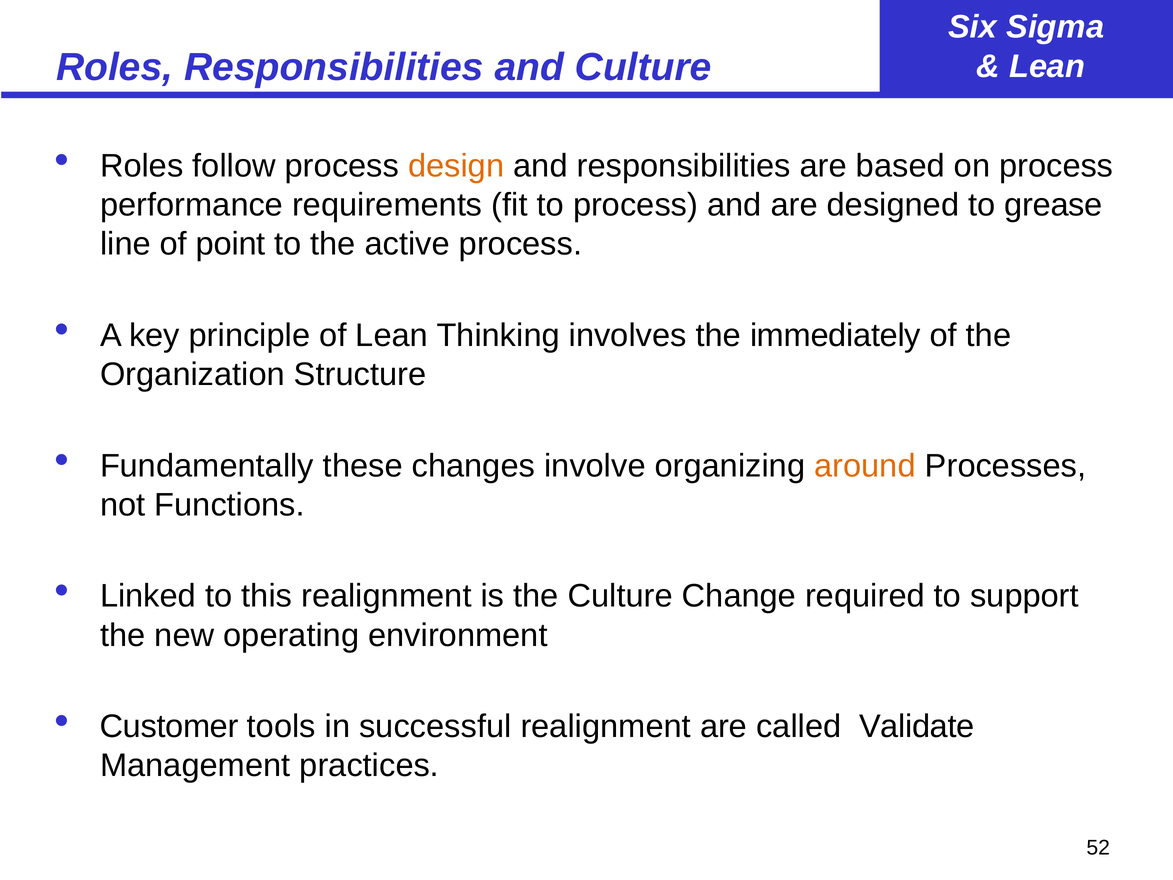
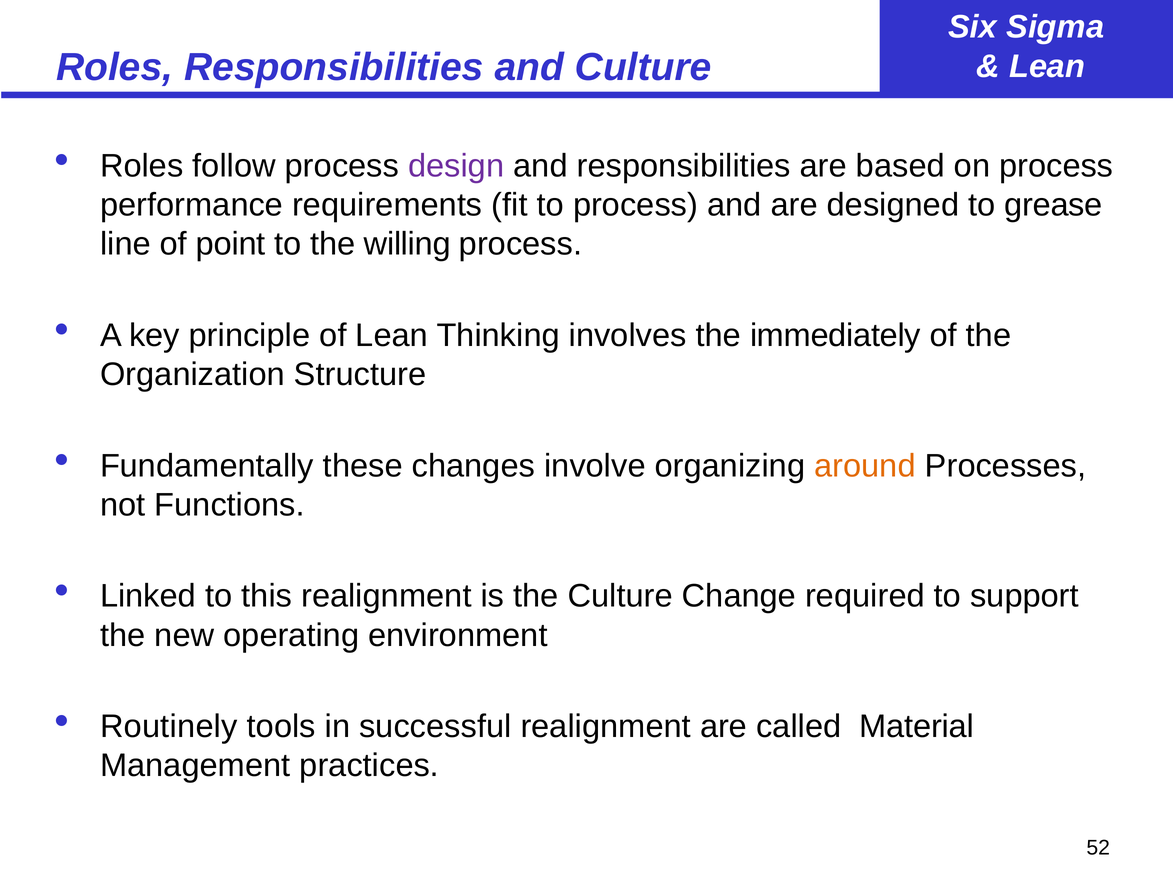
design colour: orange -> purple (456, 166)
active: active -> willing (407, 244)
Customer: Customer -> Routinely (169, 726)
Validate: Validate -> Material (917, 726)
